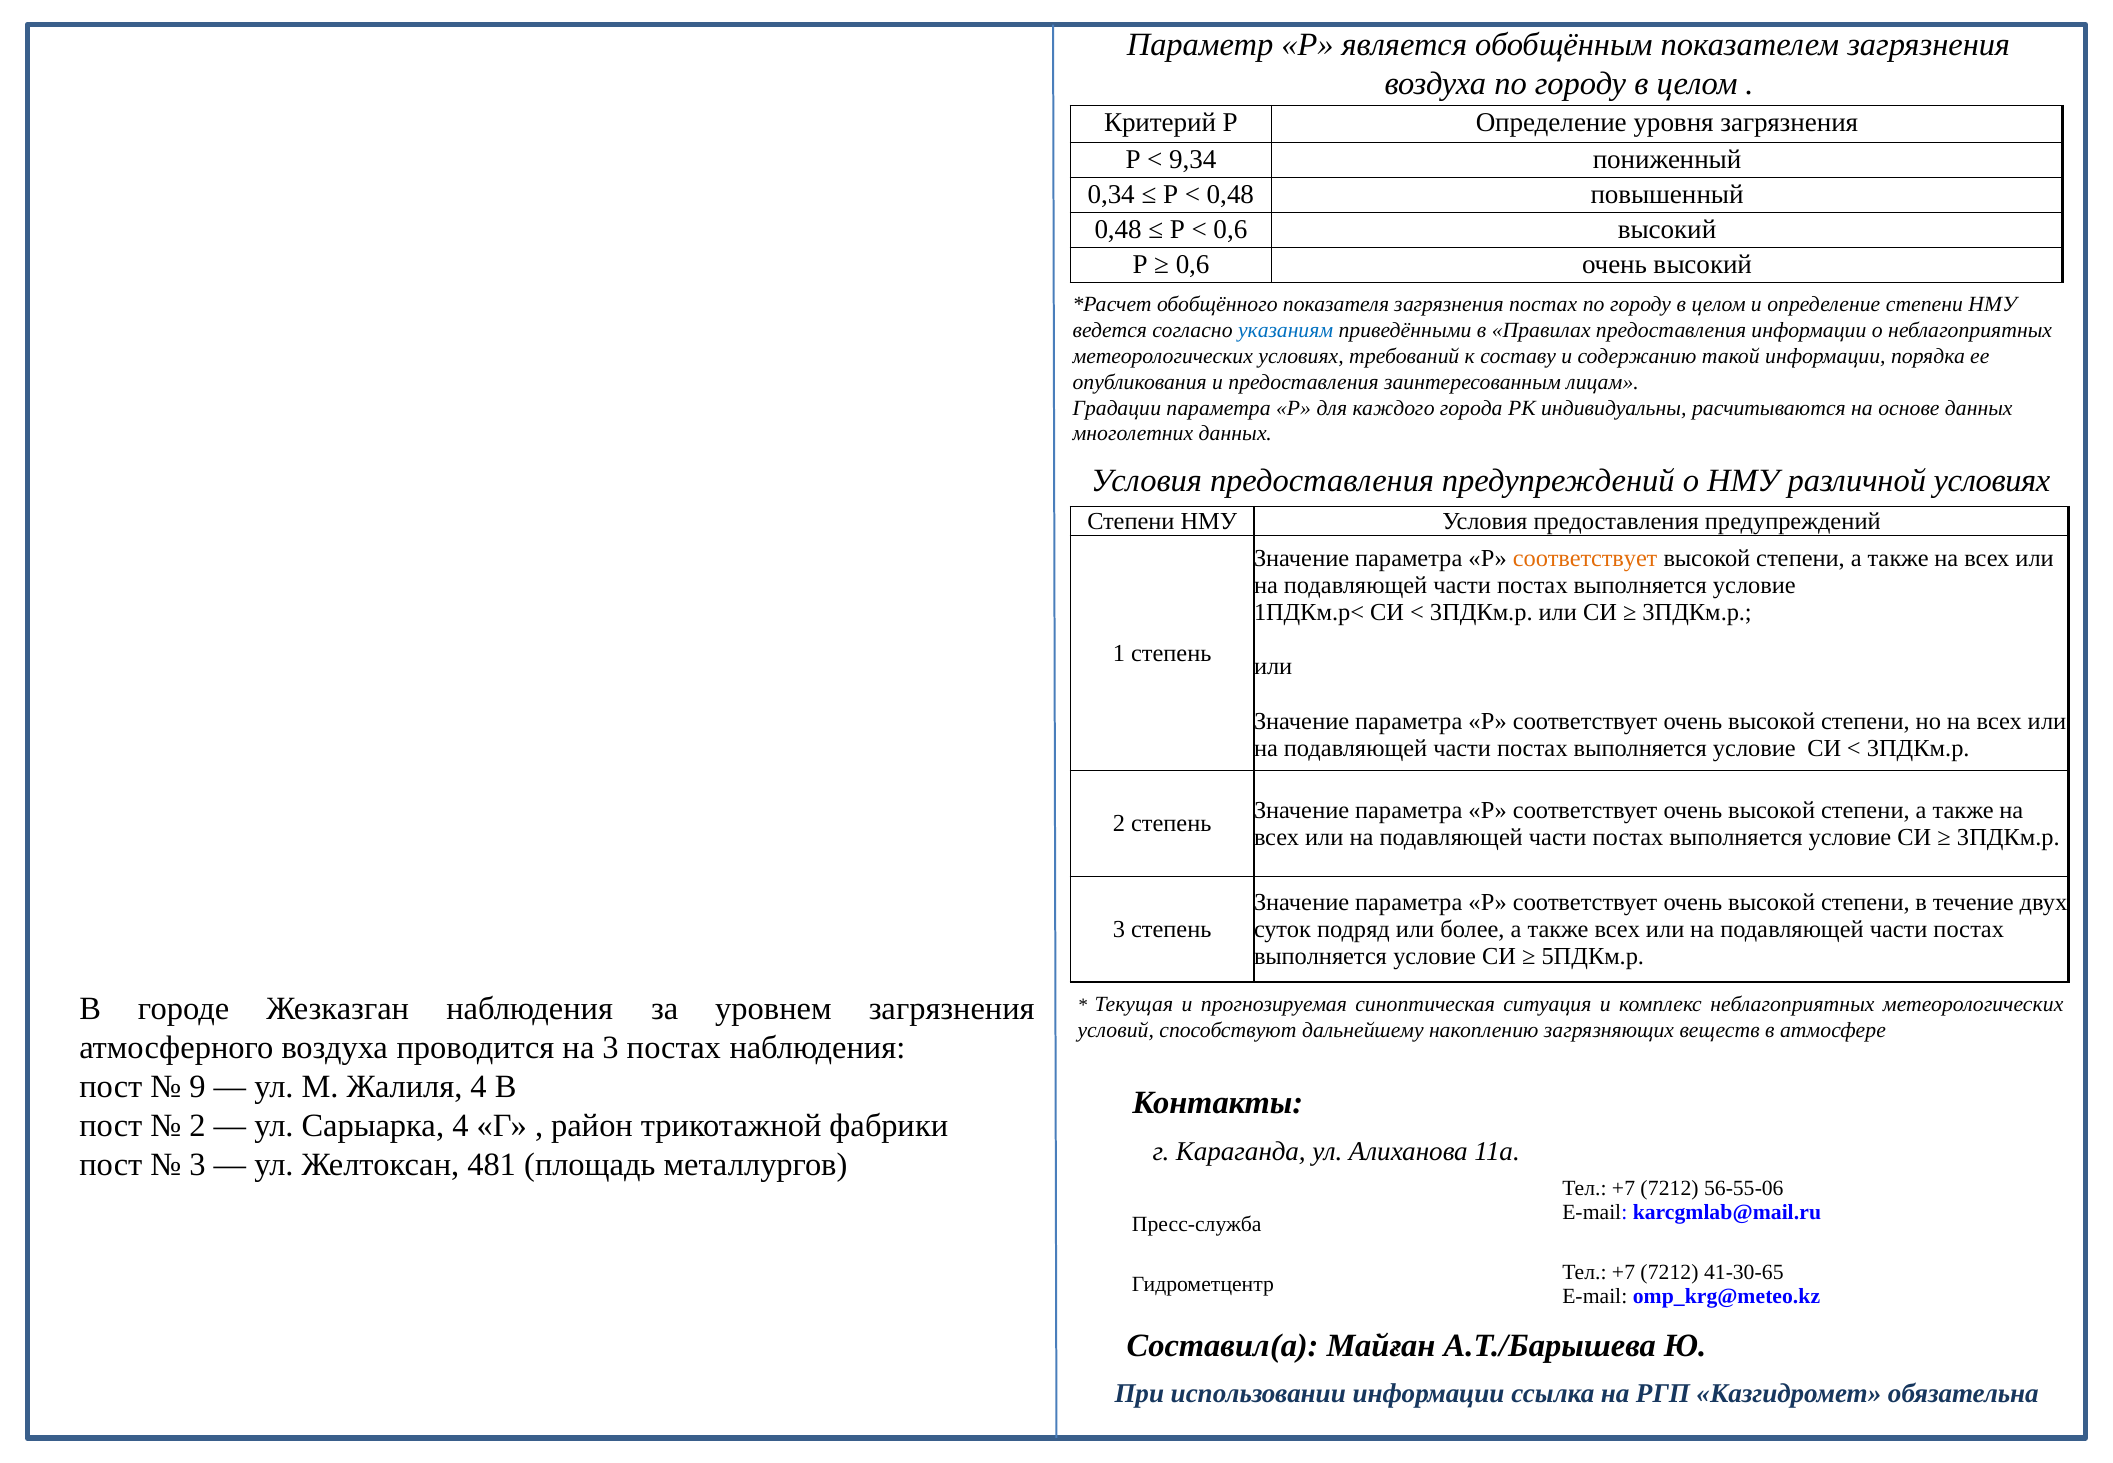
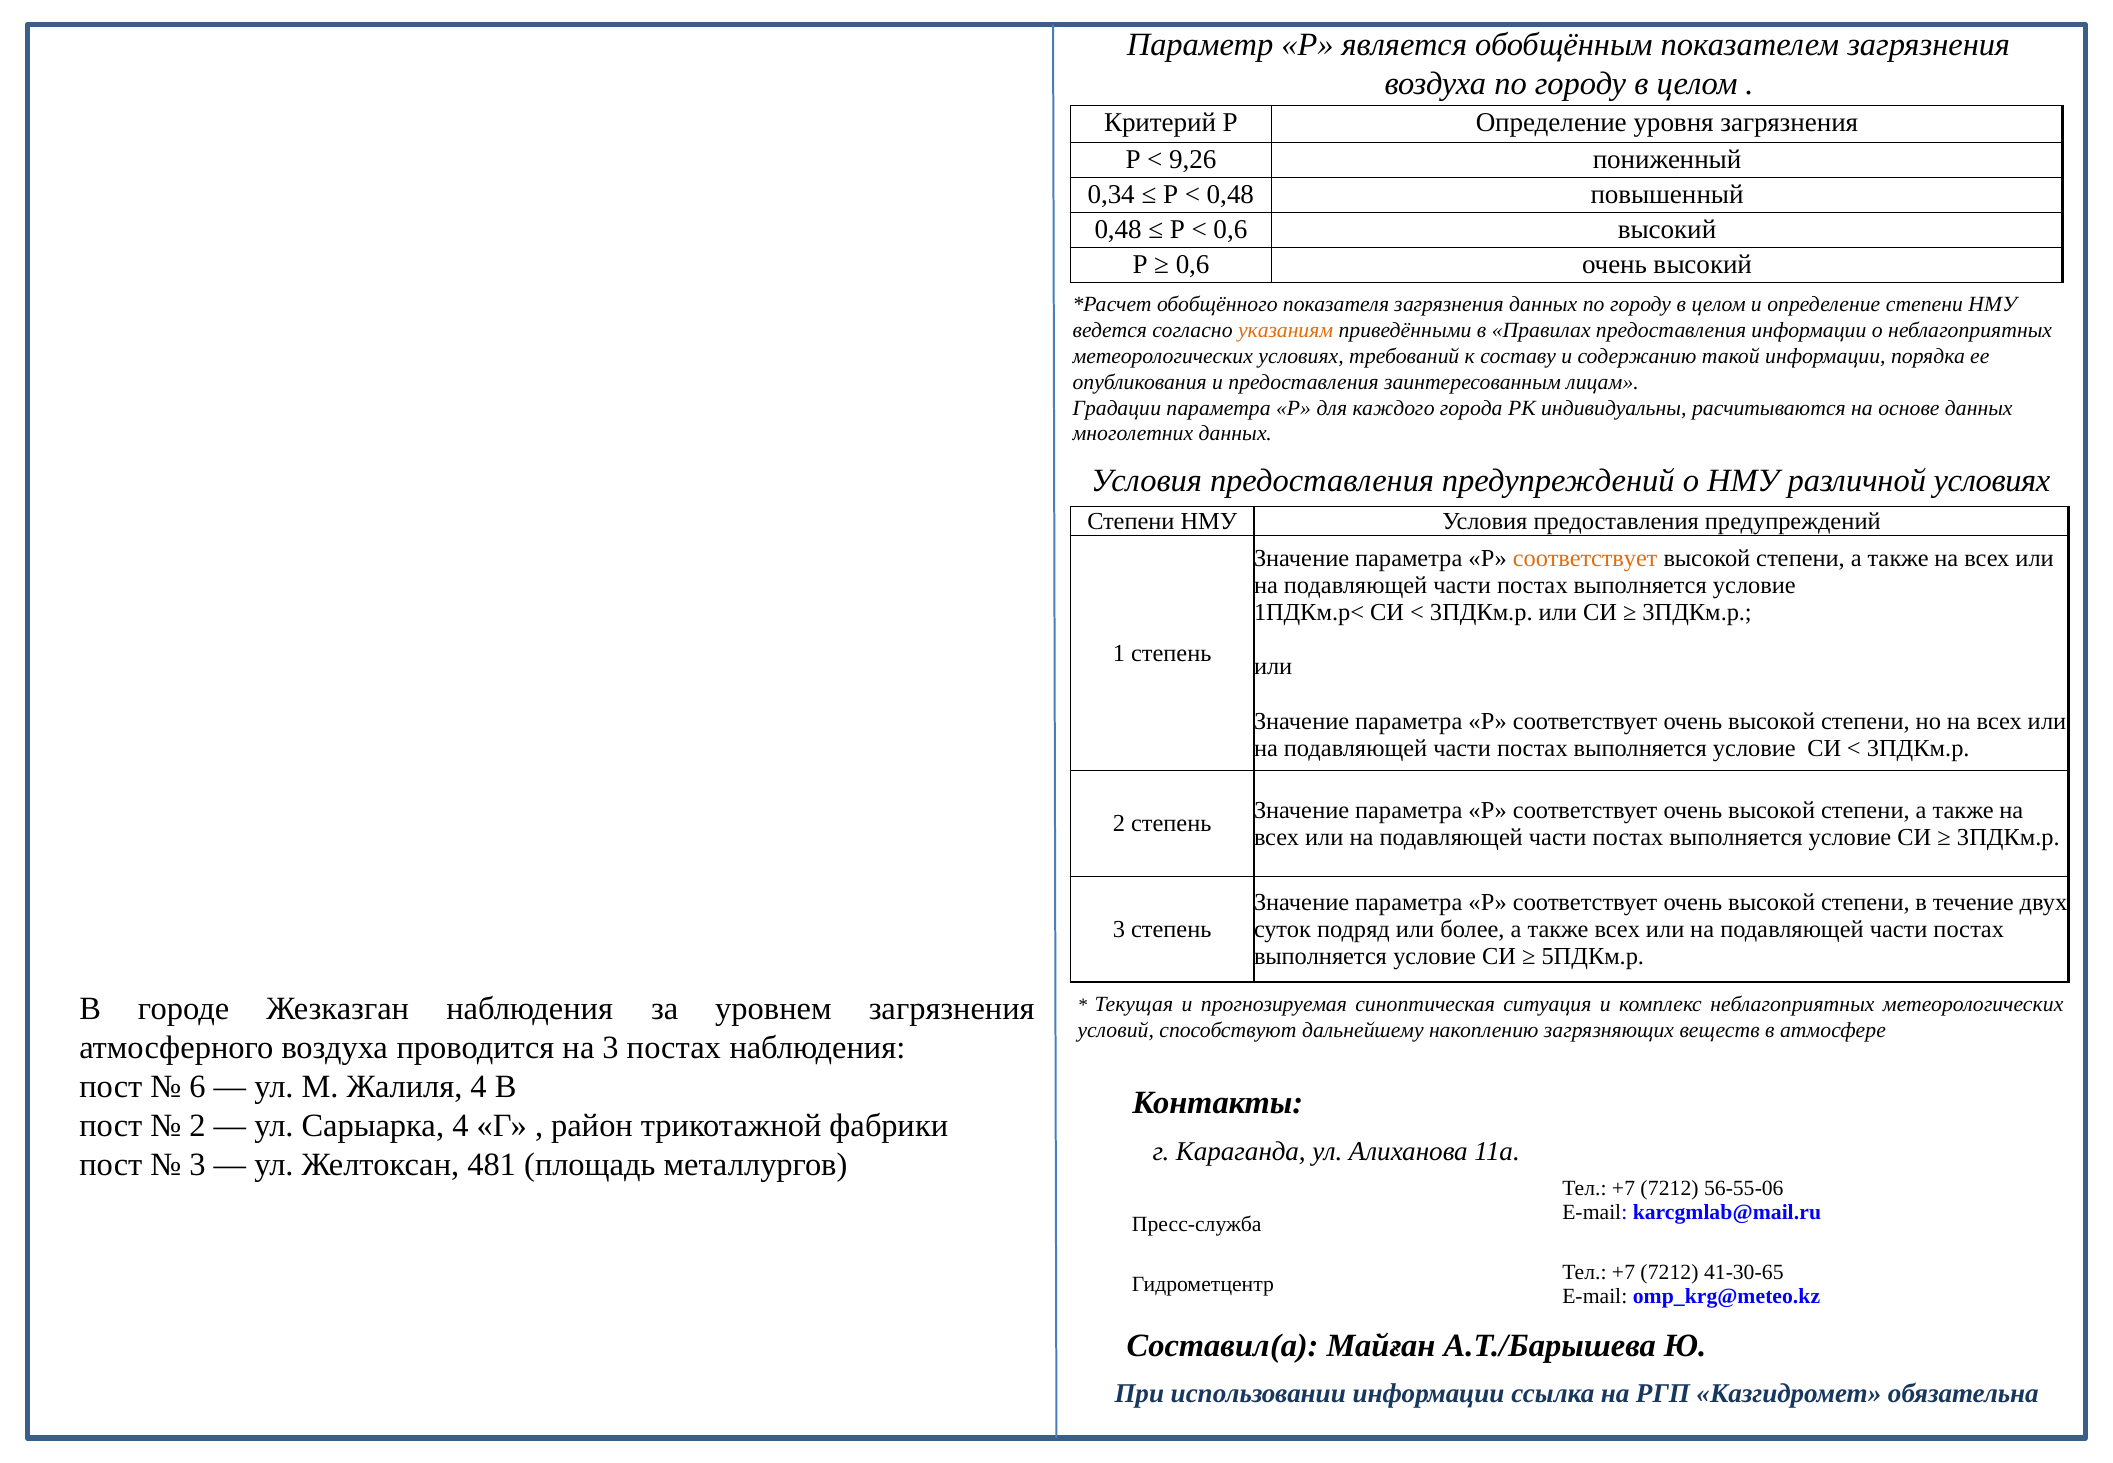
9,34: 9,34 -> 9,26 (1193, 160)
загрязнения постах: постах -> данных (1543, 304)
указаниям colour: blue -> orange (1286, 330)
9: 9 -> 6 (198, 1086)
